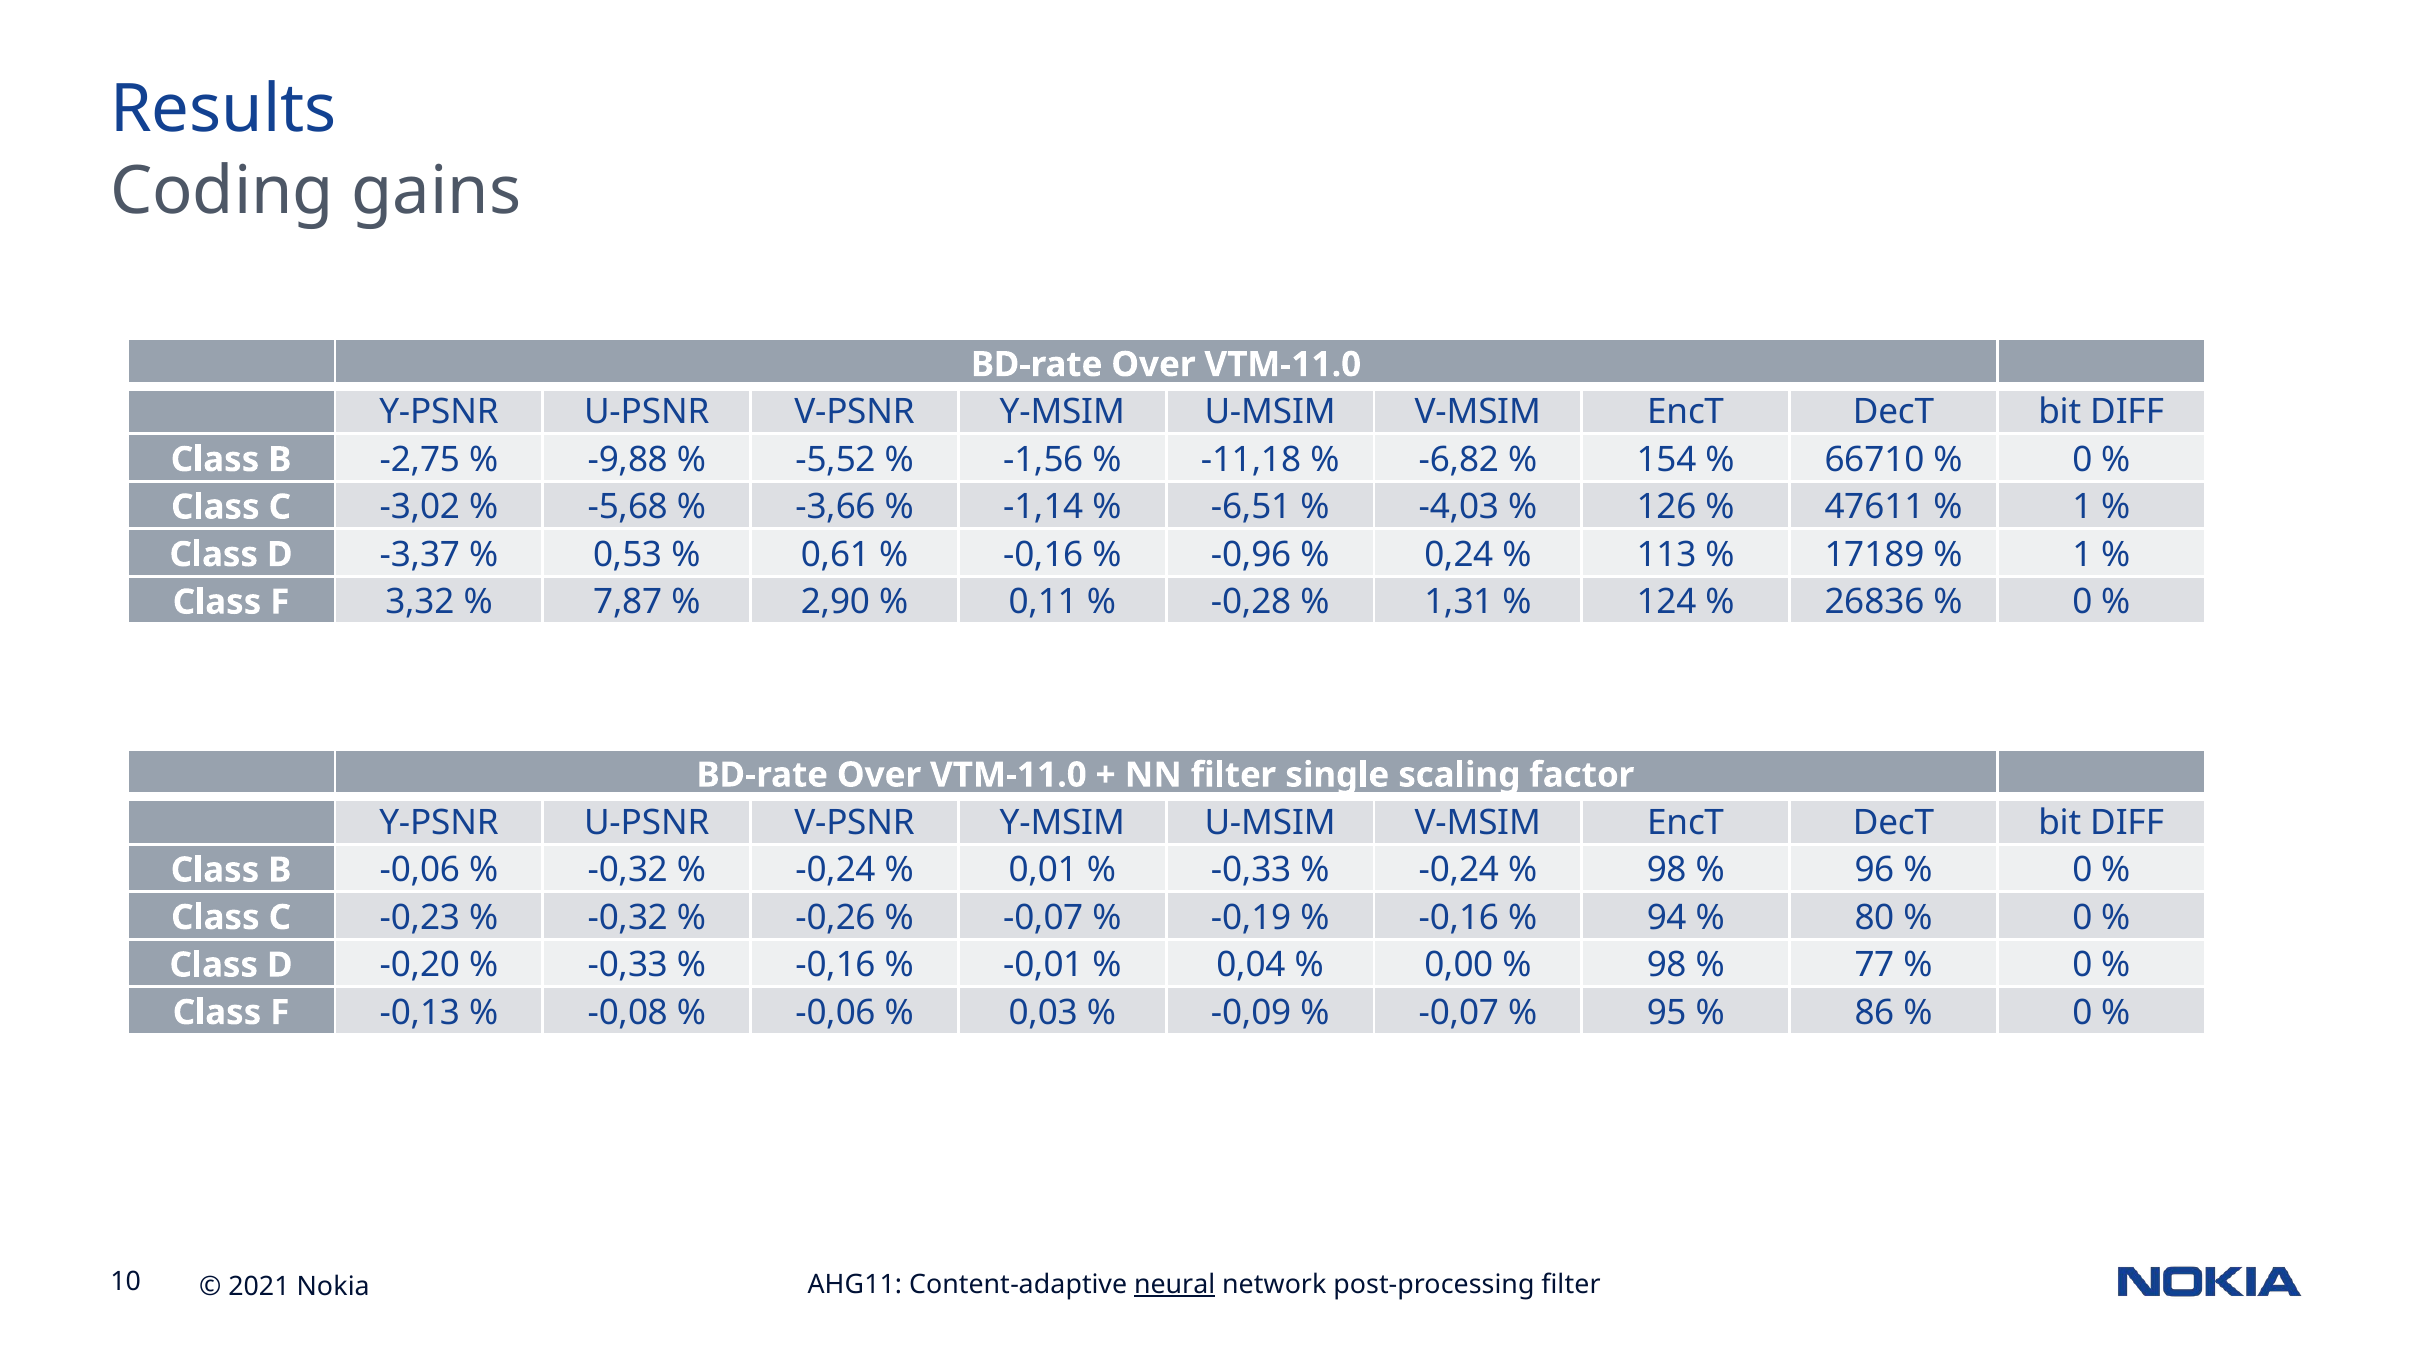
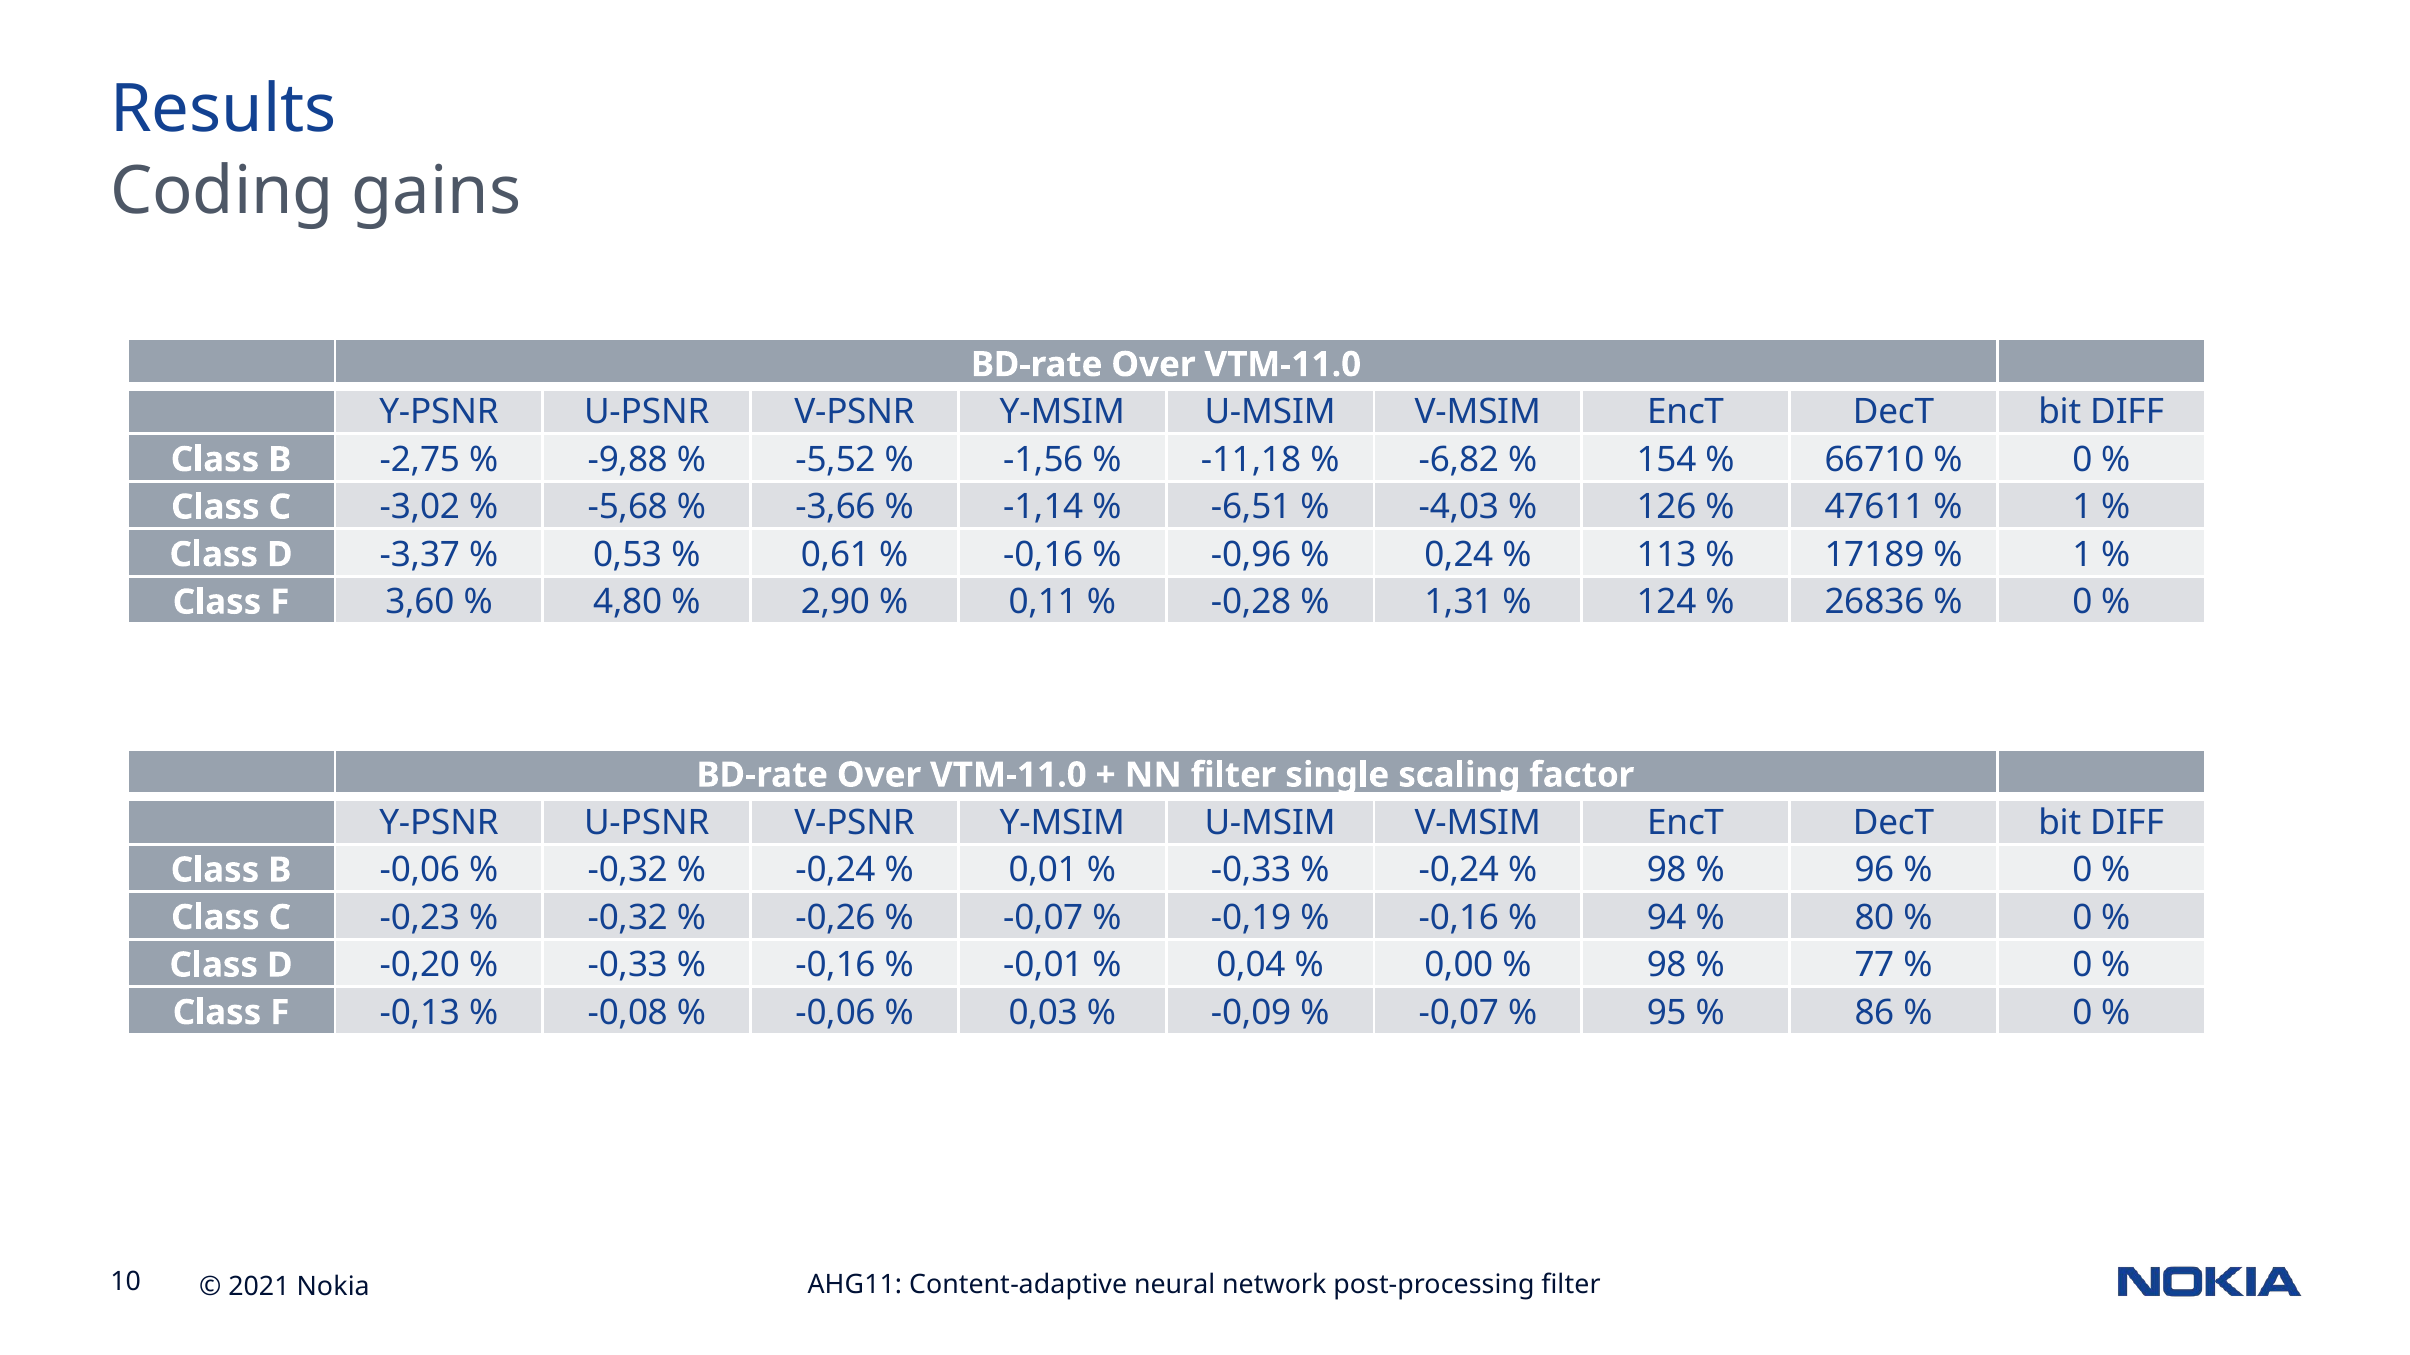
3,32: 3,32 -> 3,60 (420, 602)
7,87: 7,87 -> 4,80 (628, 602)
neural underline: present -> none (1175, 1285)
